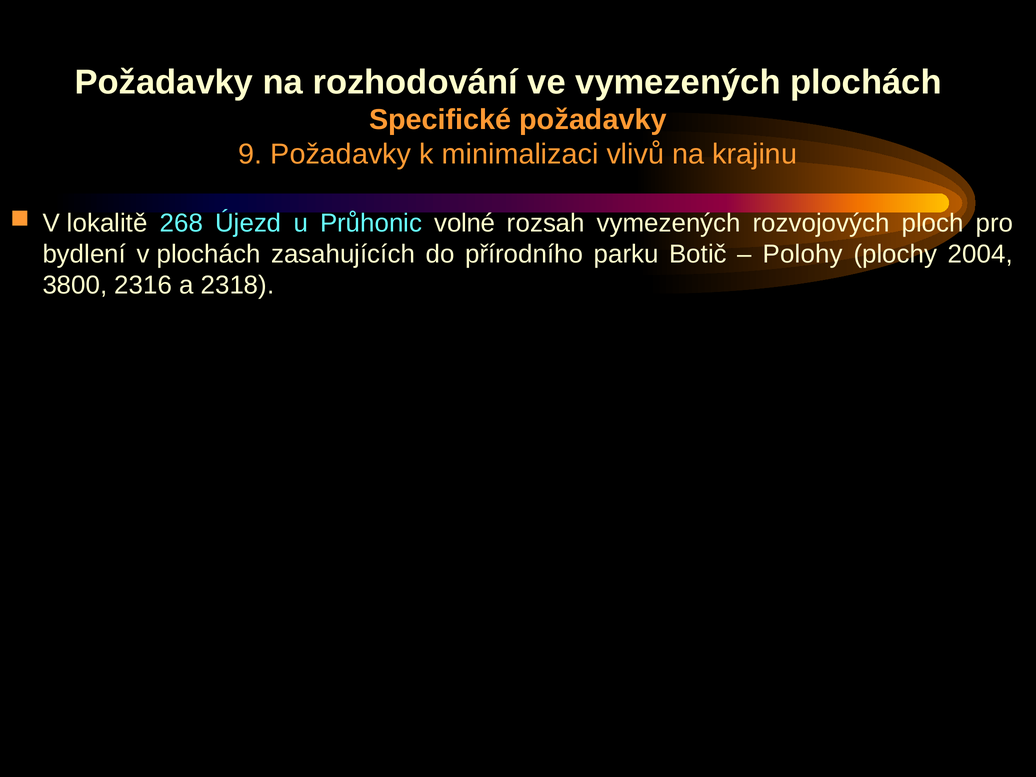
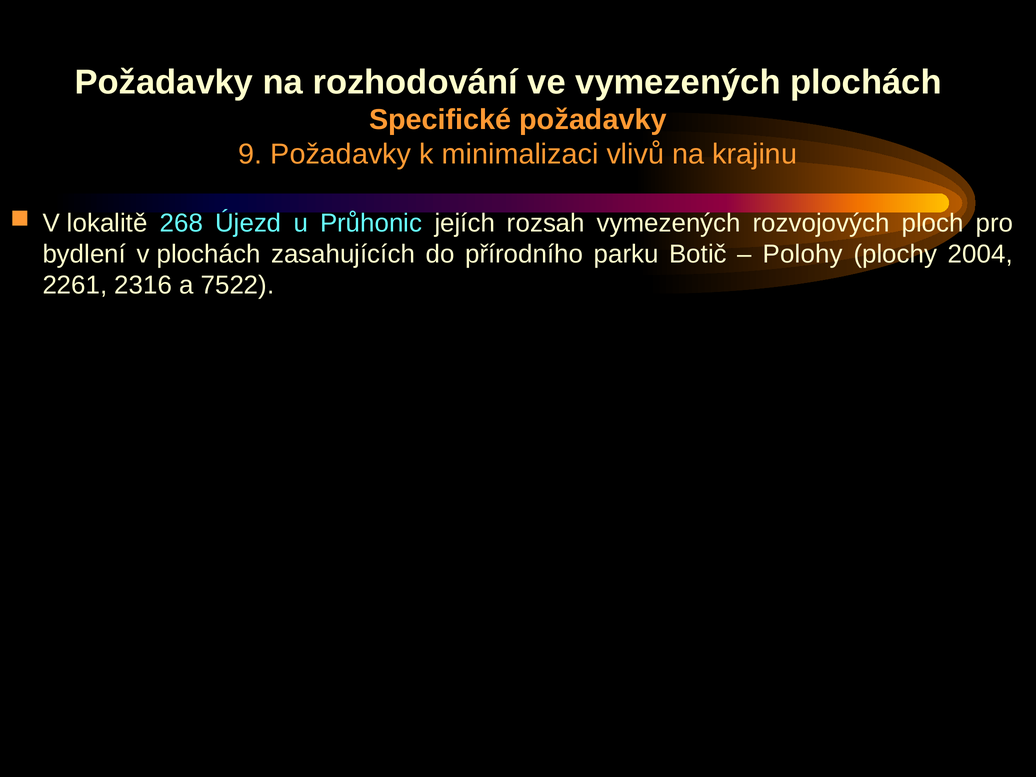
volné: volné -> jejích (465, 223)
3800: 3800 -> 2261 (75, 285)
2318: 2318 -> 7522 (237, 285)
